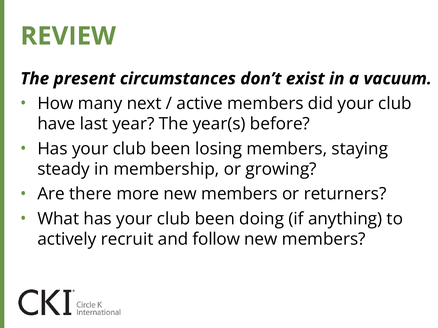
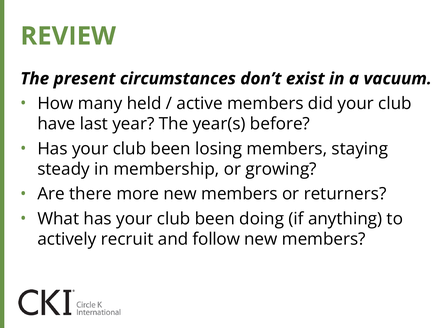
next: next -> held (144, 104)
